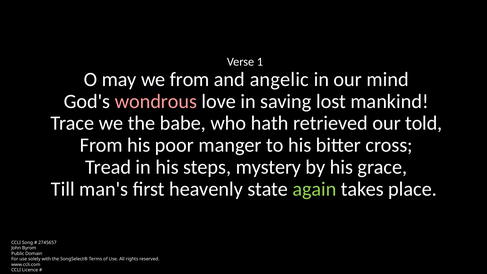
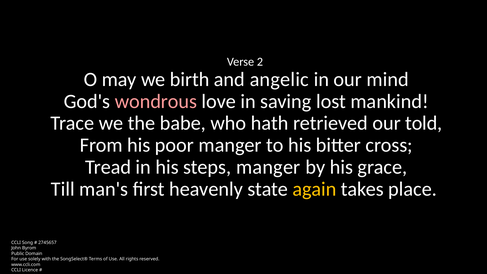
1: 1 -> 2 (260, 62)
we from: from -> birth (190, 79)
steps mystery: mystery -> manger (268, 167)
again colour: light green -> yellow (314, 189)
